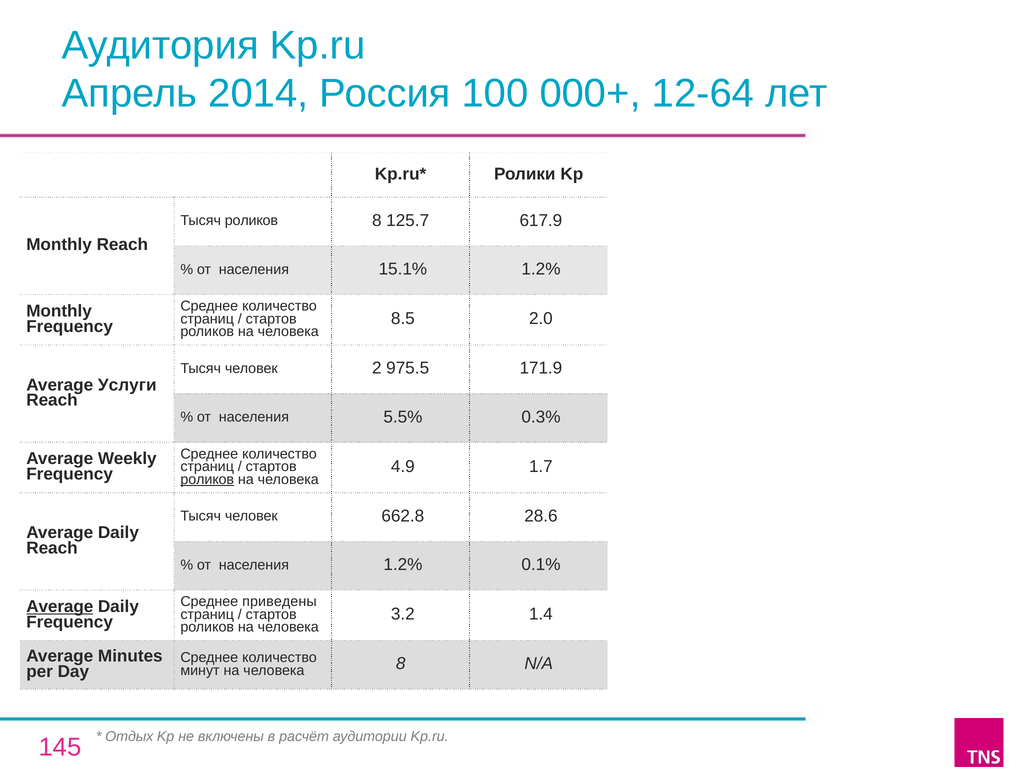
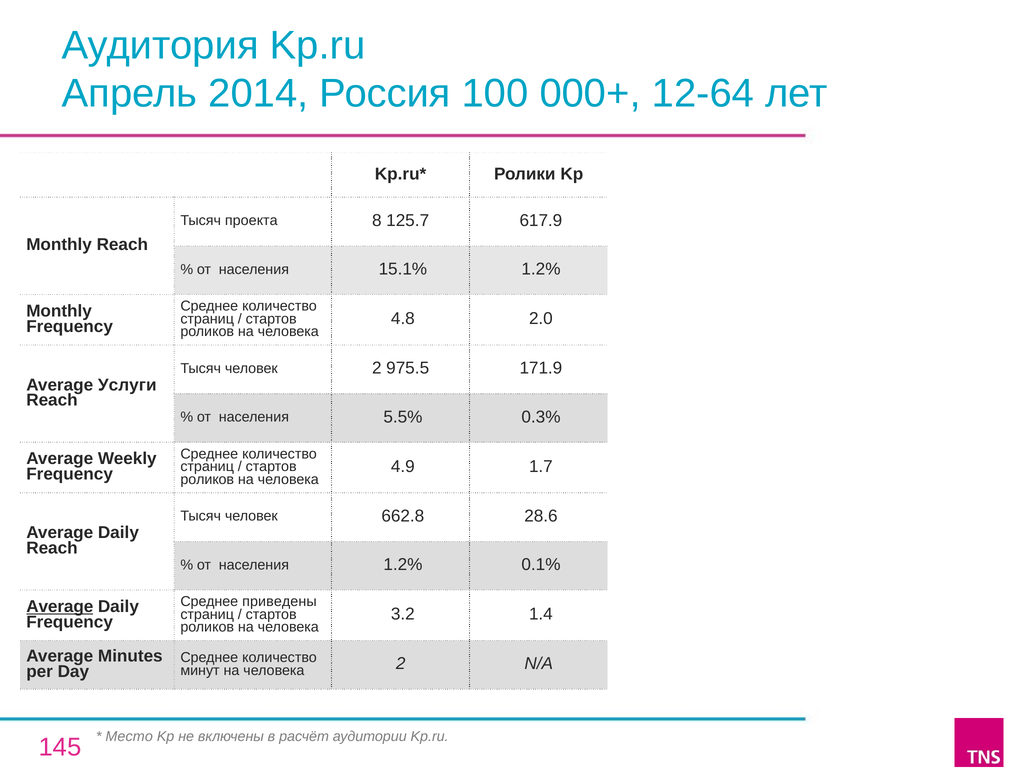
Тысяч роликов: роликов -> проекта (251, 221)
8.5: 8.5 -> 4.8 (403, 319)
роликов underline: present -> none (207, 480)
человека 8: 8 -> 2 (401, 664)
Отдых: Отдых -> Место (129, 737)
